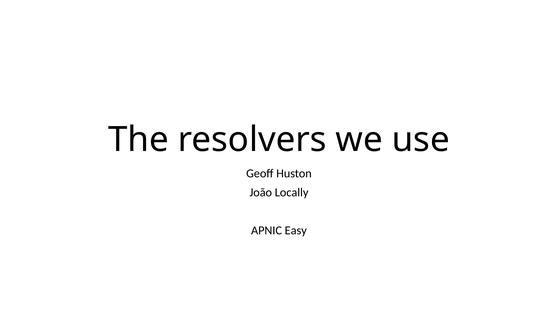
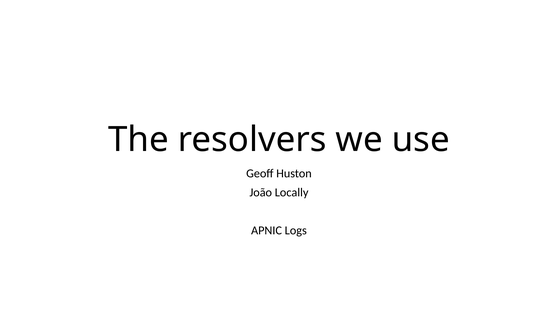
Easy: Easy -> Logs (296, 230)
